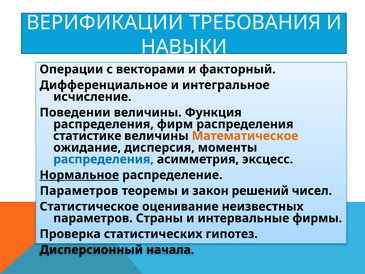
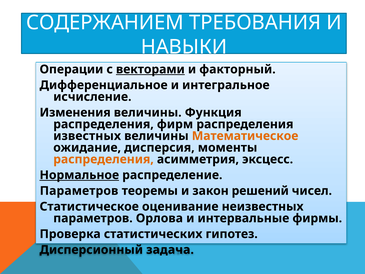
ВЕРИФИКАЦИИ: ВЕРИФИКАЦИИ -> СОДЕРЖАНИЕМ (105, 23)
векторами underline: none -> present (150, 69)
Поведении: Поведении -> Изменения (75, 112)
статистике: статистике -> известных (87, 136)
распределения colour: blue -> orange (104, 159)
Страны: Страны -> Орлова (159, 218)
начала: начала -> задача (170, 250)
